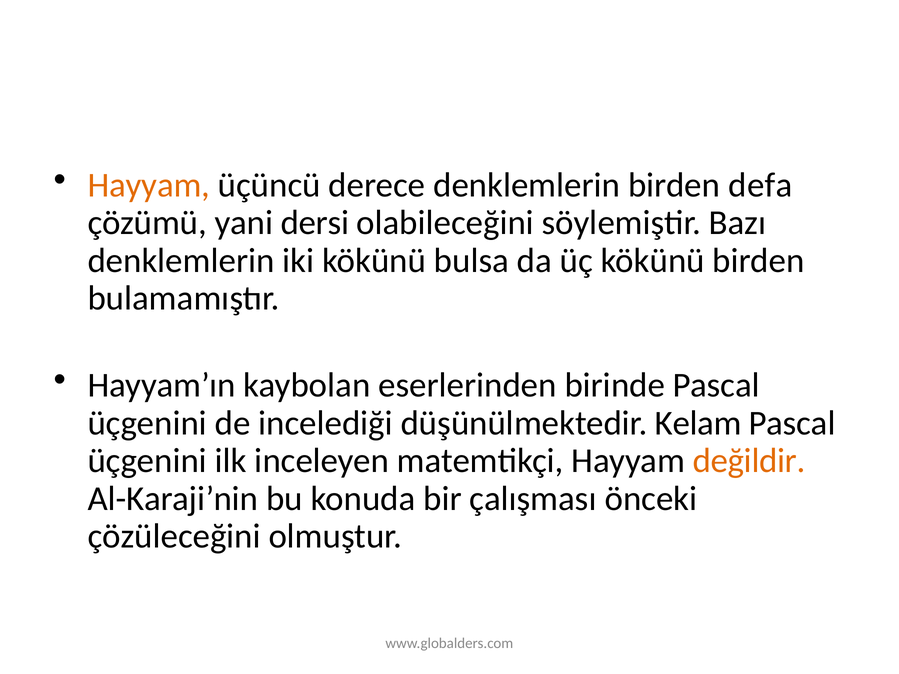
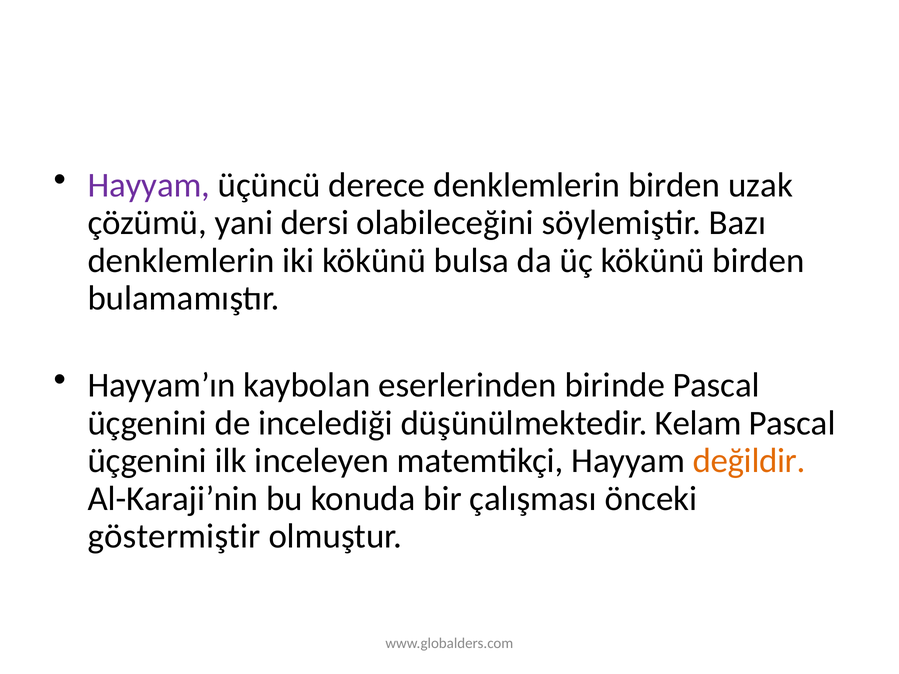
Hayyam colour: orange -> purple (149, 185)
defa: defa -> uzak (761, 185)
çözüleceğini: çözüleceğini -> göstermiştir (174, 537)
